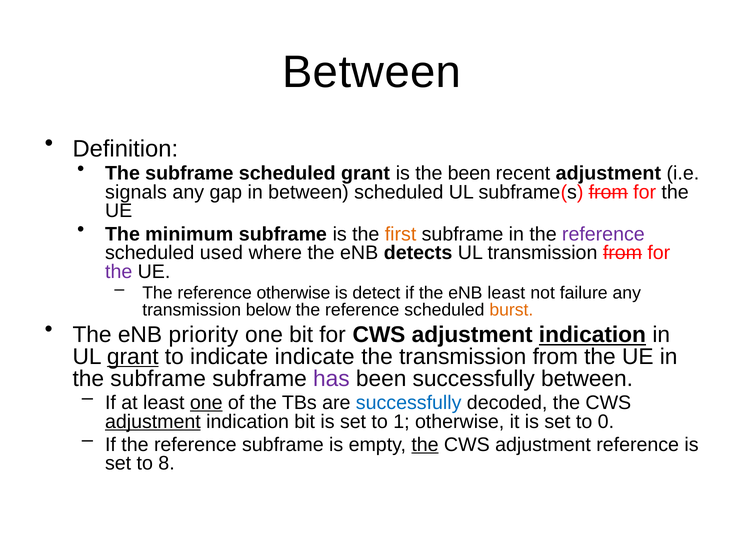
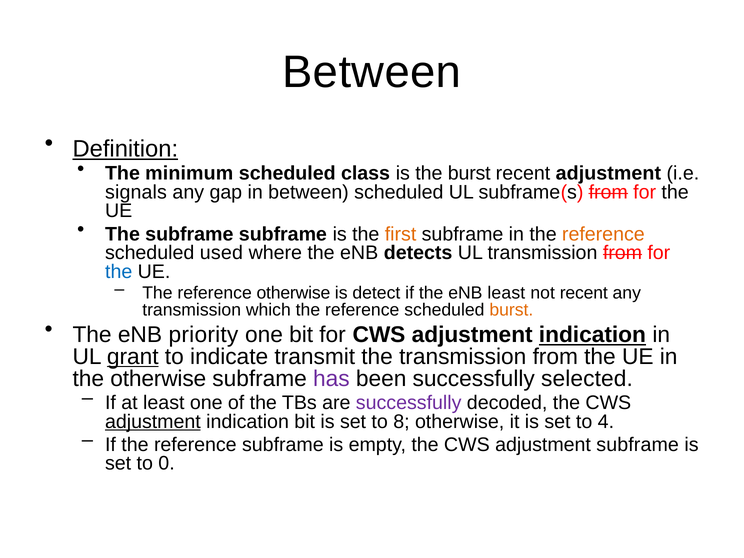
Definition underline: none -> present (125, 149)
subframe: subframe -> minimum (189, 173)
scheduled grant: grant -> class (365, 173)
the been: been -> burst (469, 173)
The minimum: minimum -> subframe (189, 234)
reference colour: purple -> orange (603, 234)
the colour: purple -> blue (119, 272)
not failure: failure -> recent (584, 293)
below: below -> which (268, 310)
indicate indicate: indicate -> transmit (315, 357)
subframe: subframe -> otherwise (158, 379)
successfully between: between -> selected (587, 379)
one underline: present -> none (206, 403)
successfully colour: blue -> purple (409, 403)
1: 1 -> 8 (401, 422)
0: 0 -> 4 (606, 422)
the underline: present -> none (425, 445)
adjustment reference: reference -> subframe (638, 445)
8: 8 -> 0 (167, 463)
